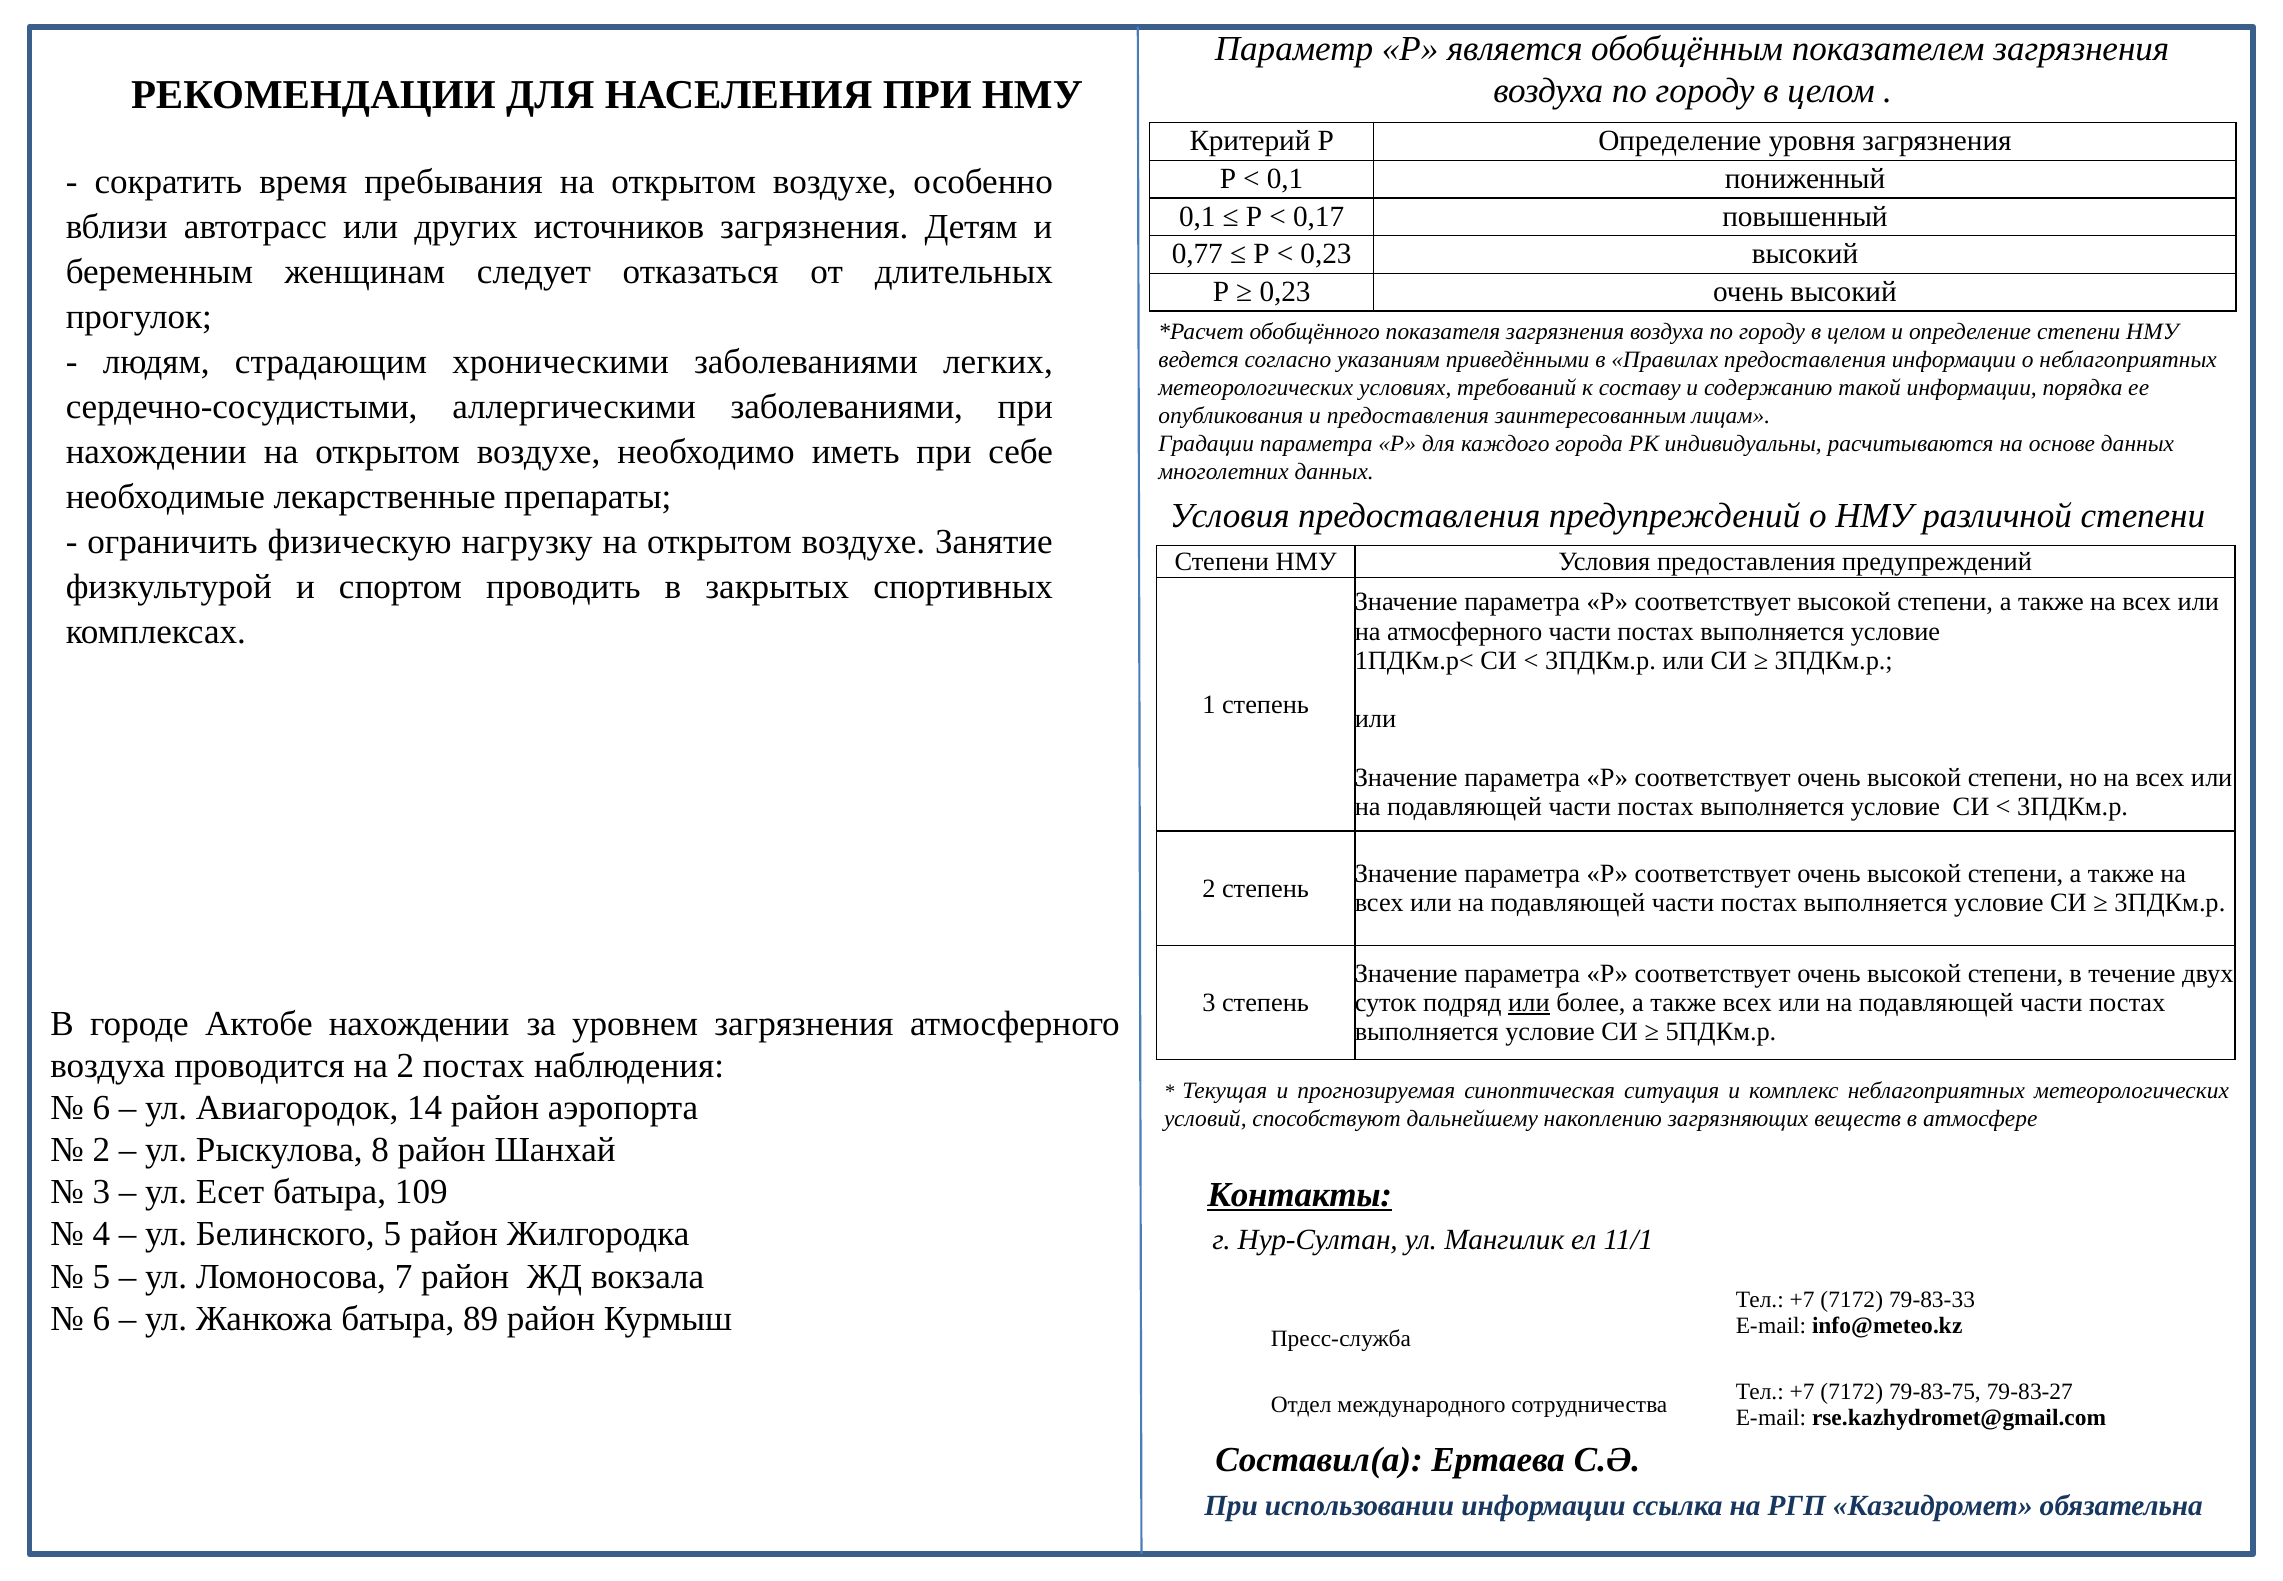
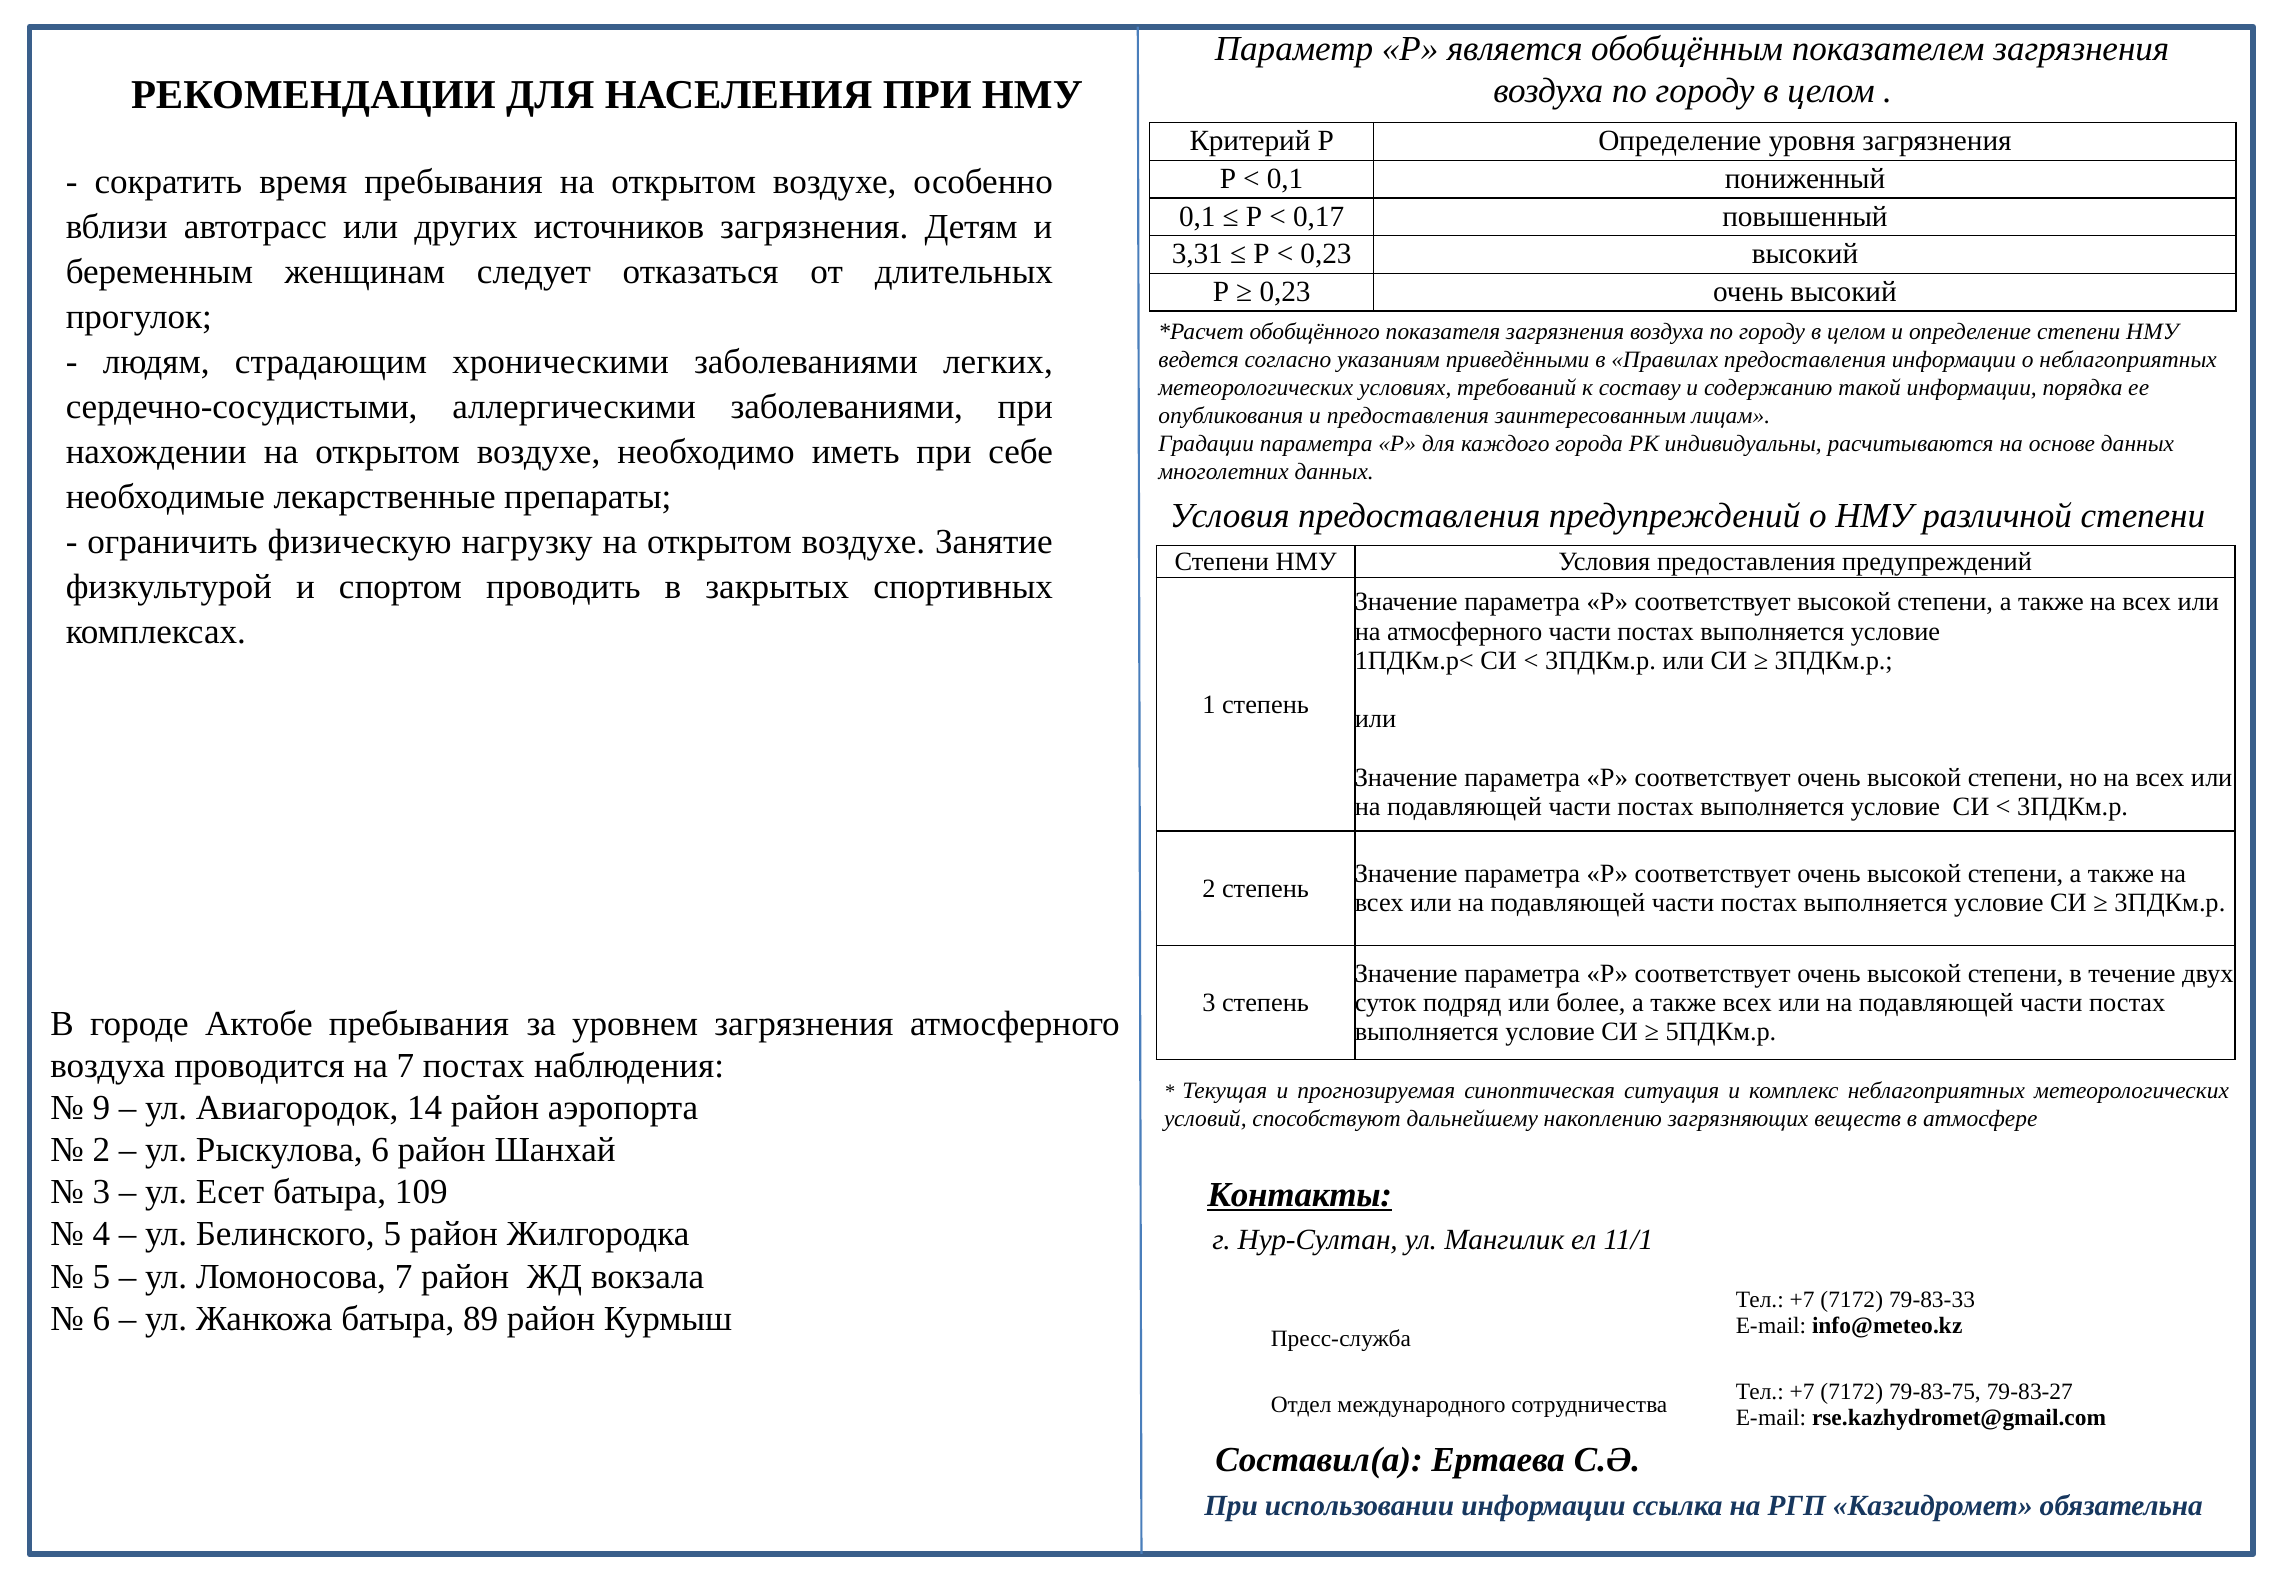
0,77: 0,77 -> 3,31 (1197, 254)
или underline: present -> none (1529, 1002)
Актобе нахождении: нахождении -> пребывания (419, 1023)
на 2: 2 -> 7 (405, 1065)
6: 6 -> 9 (101, 1107)
Рыскулова 8: 8 -> 6 (380, 1150)
